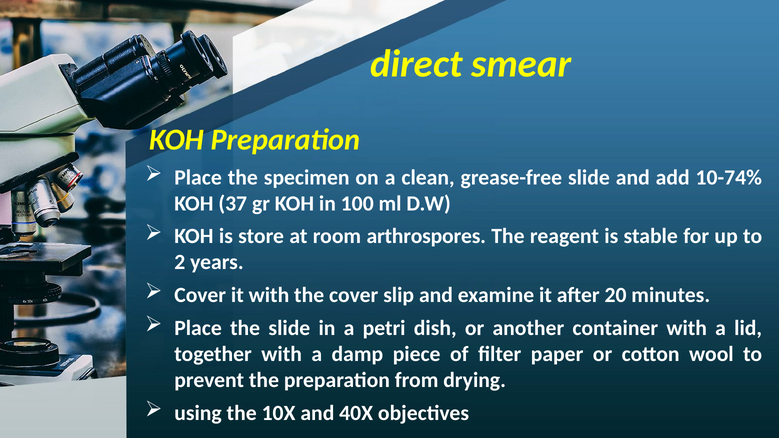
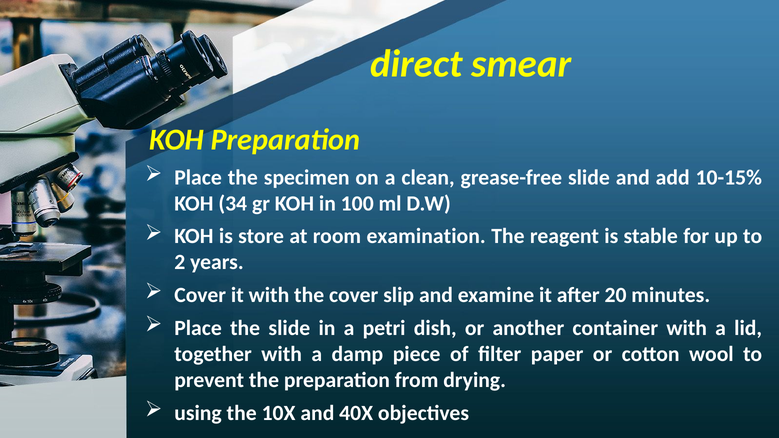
10-74%: 10-74% -> 10-15% (729, 178)
37: 37 -> 34 (233, 204)
arthrospores: arthrospores -> examination (426, 236)
